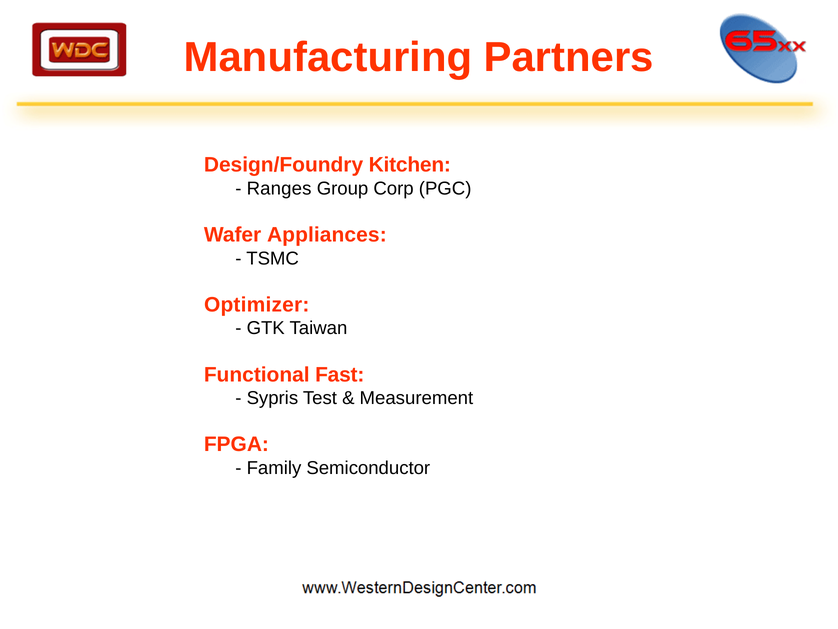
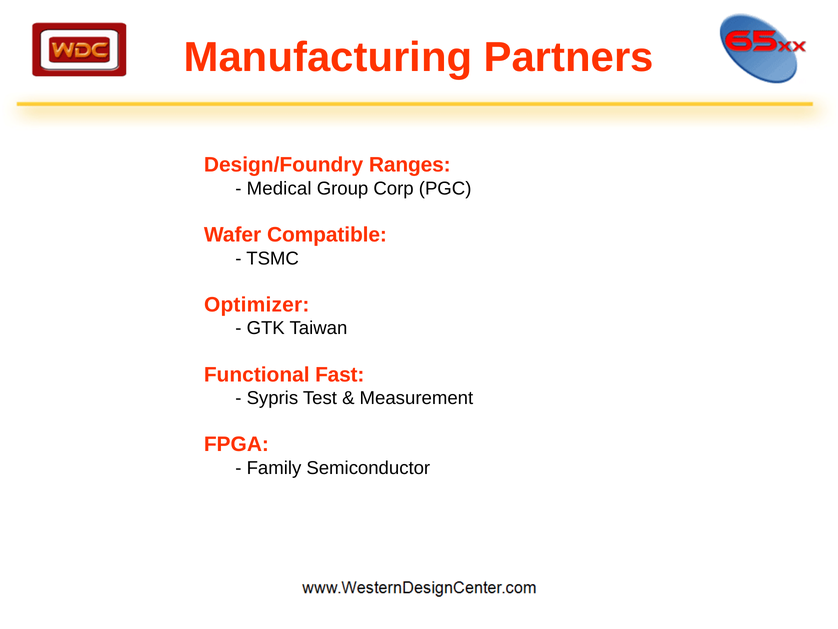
Kitchen: Kitchen -> Ranges (410, 165)
Ranges: Ranges -> Medical (279, 188)
Appliances: Appliances -> Compatible (327, 235)
